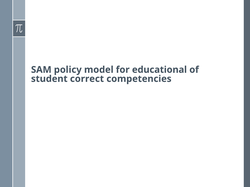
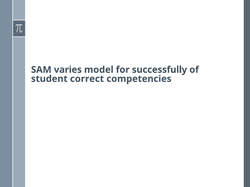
policy: policy -> varies (68, 70)
educational: educational -> successfully (159, 70)
